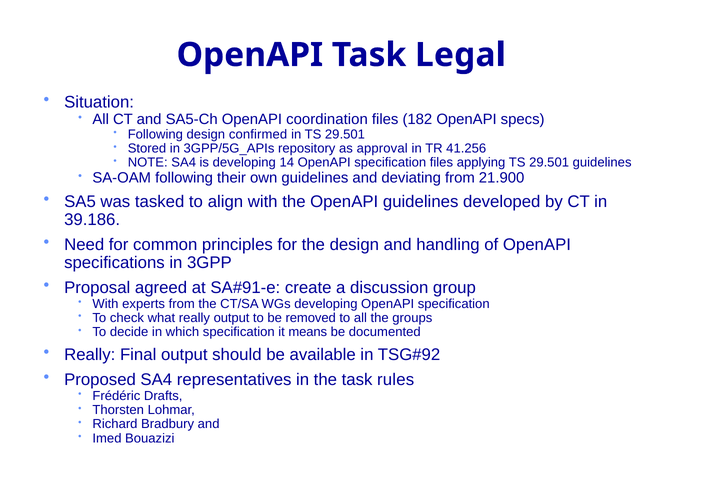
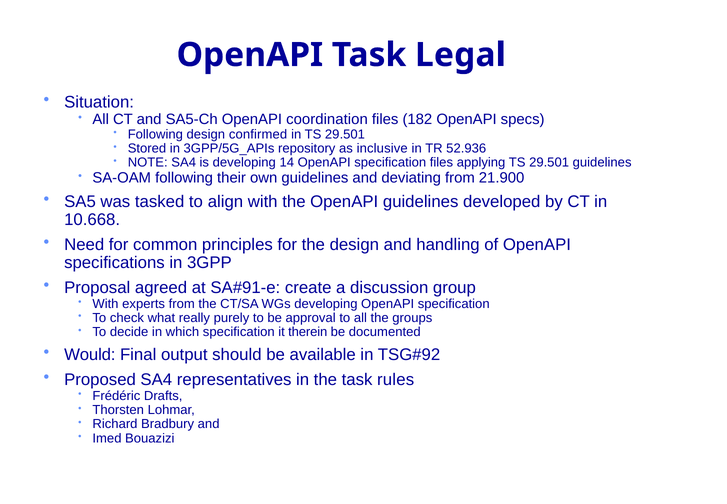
approval: approval -> inclusive (382, 148)
41.256: 41.256 -> 52.936 (466, 148)
39.186: 39.186 -> 10.668 (92, 219)
really output: output -> purely (231, 317)
removed: removed -> approval (311, 317)
means: means -> therein (308, 331)
Really: Really -> Would (90, 354)
